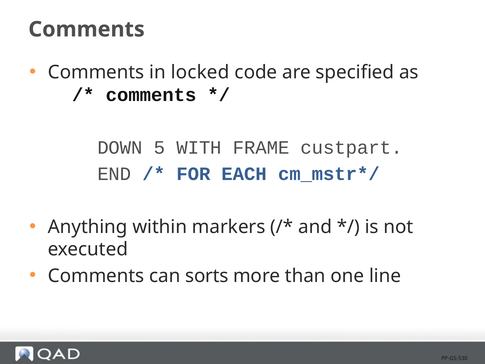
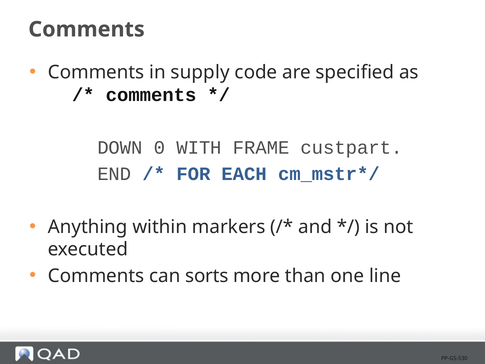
locked: locked -> supply (200, 72)
5: 5 -> 0 (159, 148)
